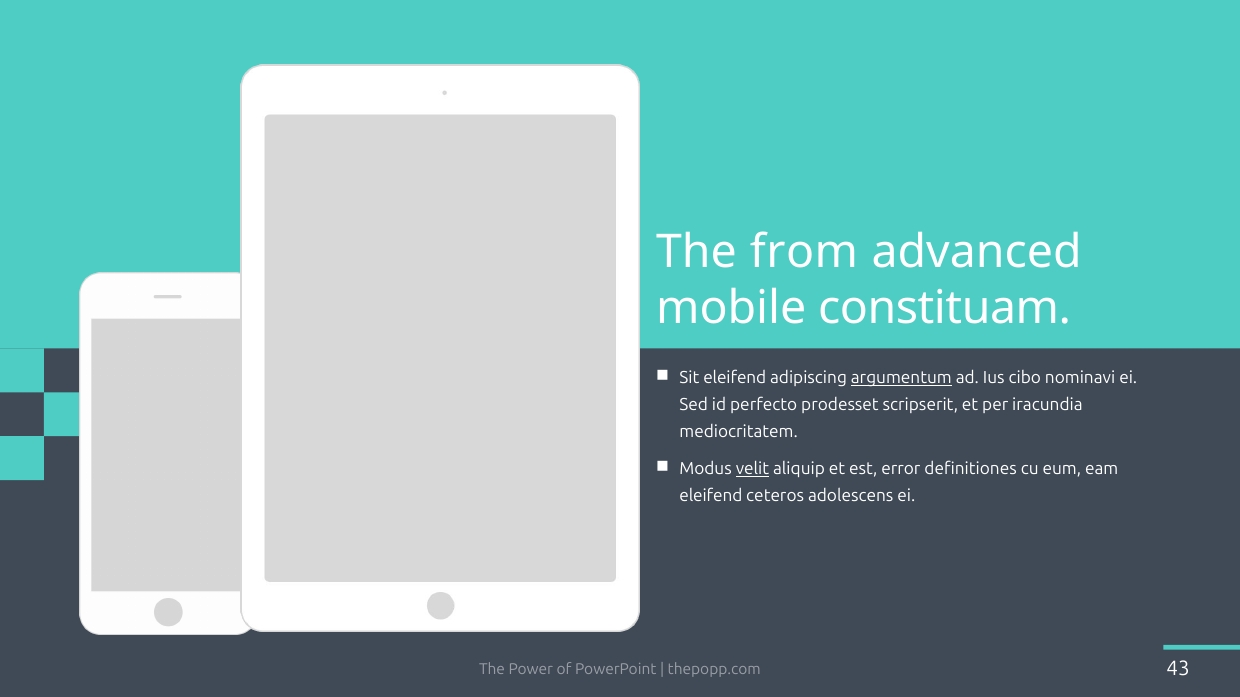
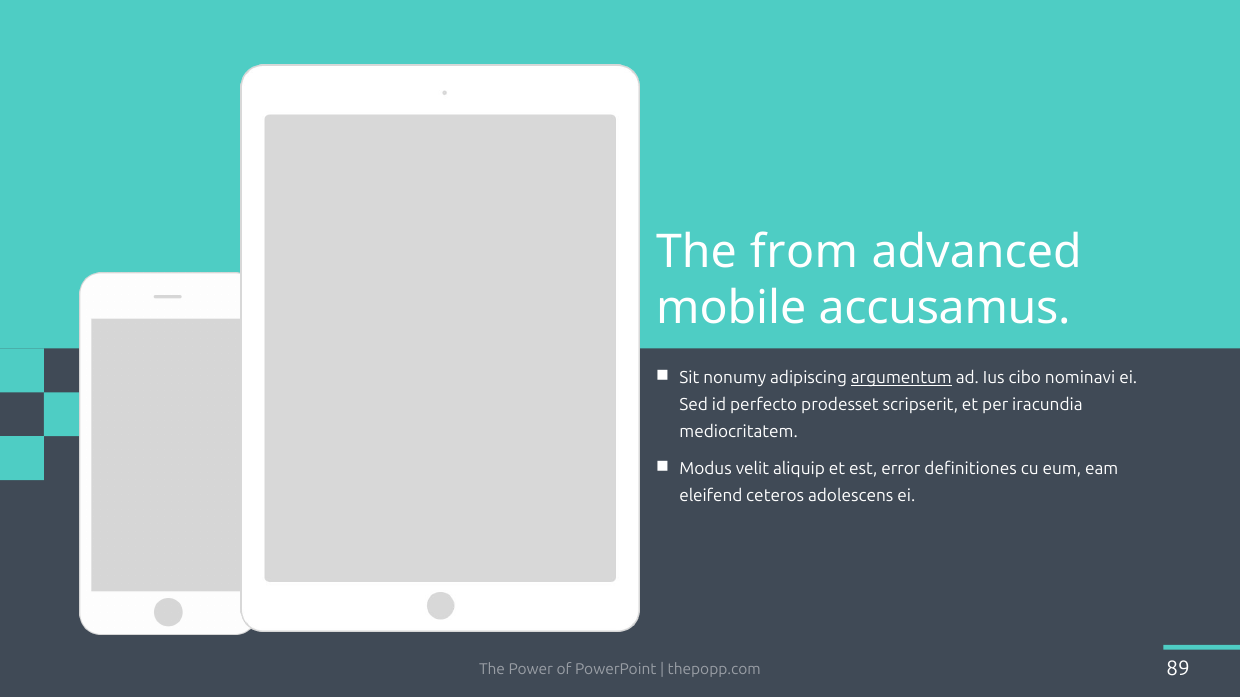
constituam: constituam -> accusamus (945, 308)
Sit eleifend: eleifend -> nonumy (735, 378)
velit underline: present -> none (752, 469)
43: 43 -> 89 (1178, 669)
